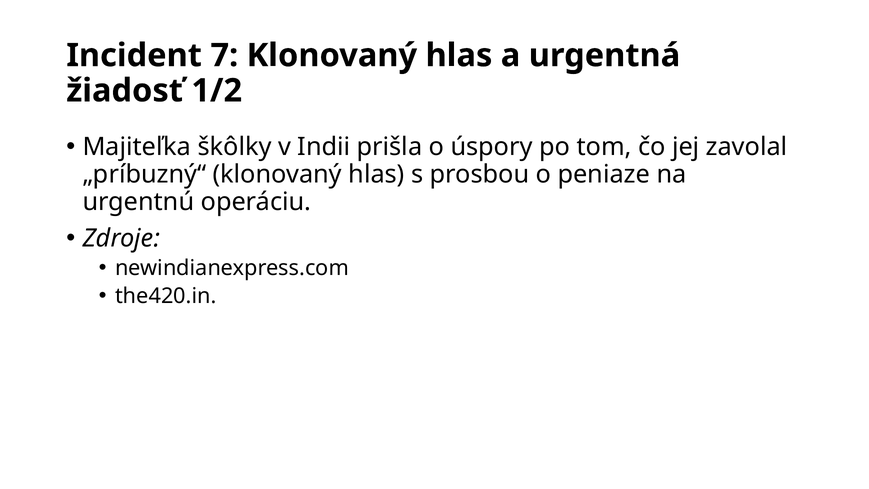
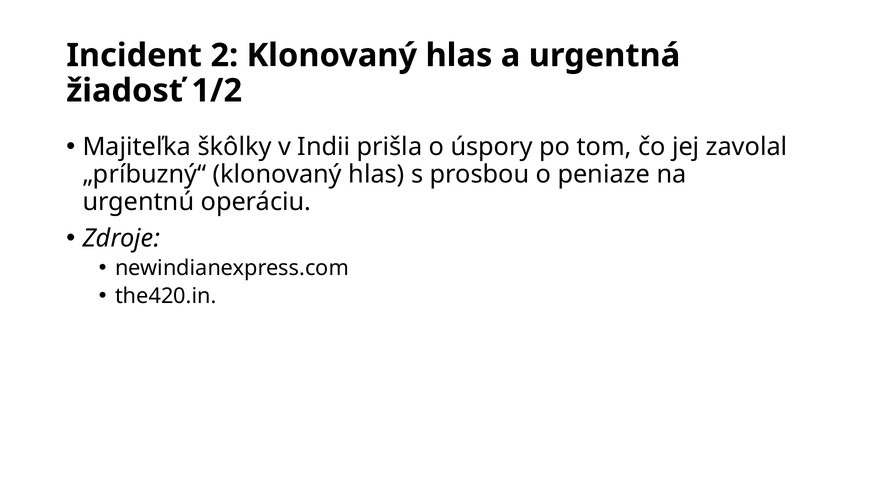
7: 7 -> 2 (224, 55)
